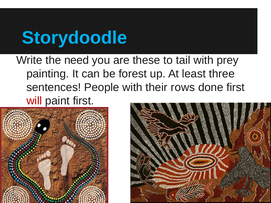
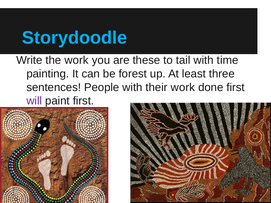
the need: need -> work (76, 60)
prey: prey -> time (228, 60)
their rows: rows -> work (183, 87)
will colour: red -> purple (34, 101)
